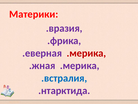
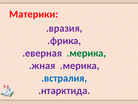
.мерика colour: red -> green (86, 53)
